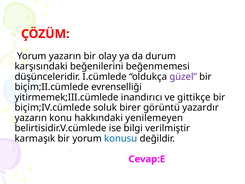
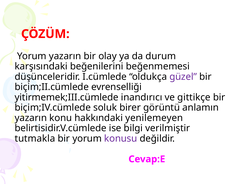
yazardır: yazardır -> anlamın (201, 107)
karmaşık: karmaşık -> tutmakla (35, 138)
konusu colour: blue -> purple (121, 138)
